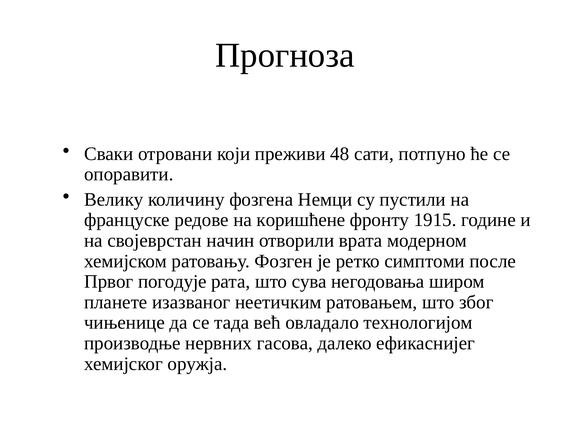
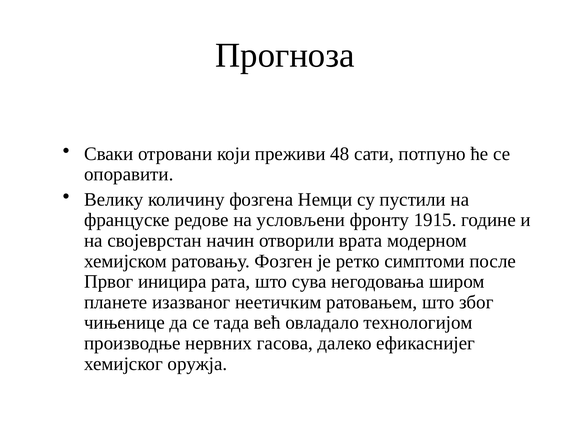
коришћене: коришћене -> условљени (301, 220)
погодује: погодује -> иницира (172, 281)
